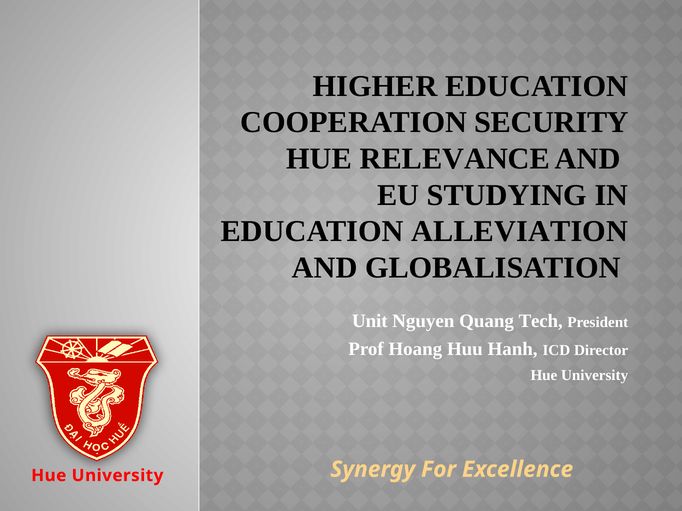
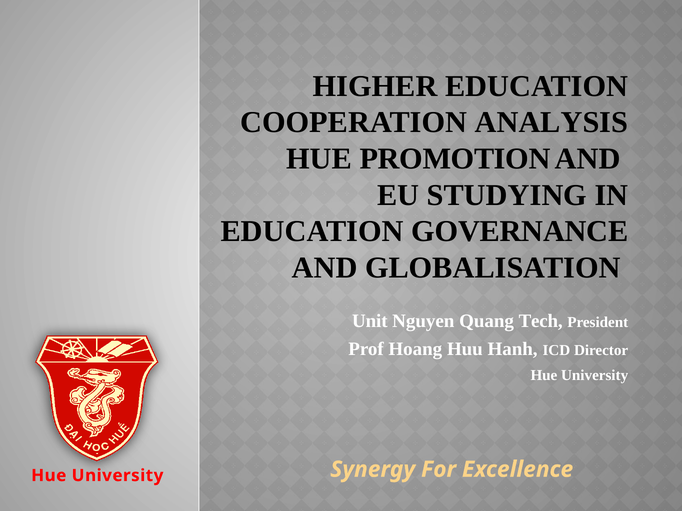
SECURITY: SECURITY -> ANALYSIS (551, 123)
RELEVANCE: RELEVANCE -> PROMOTION (455, 159)
ALLEVIATION: ALLEVIATION -> GOVERNANCE (520, 232)
